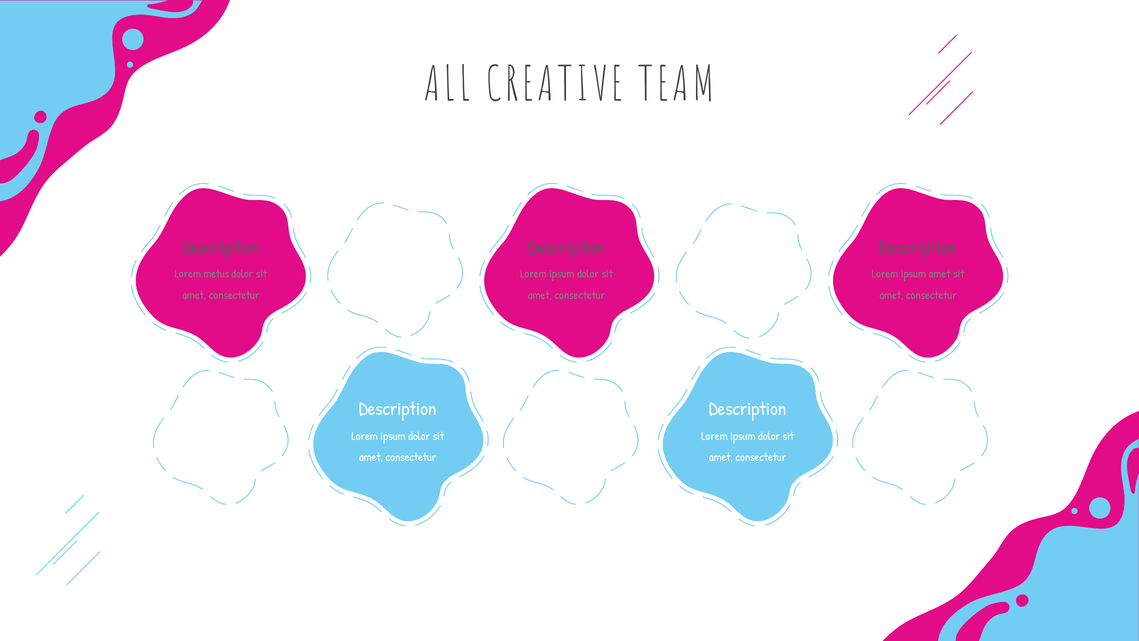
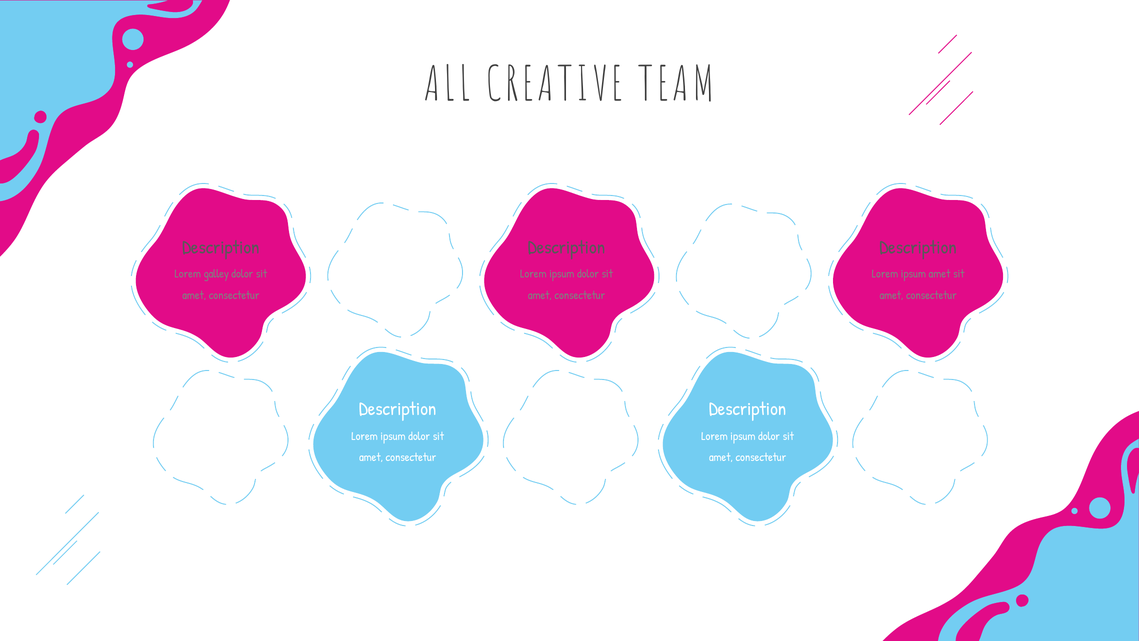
metus: metus -> galley (216, 274)
